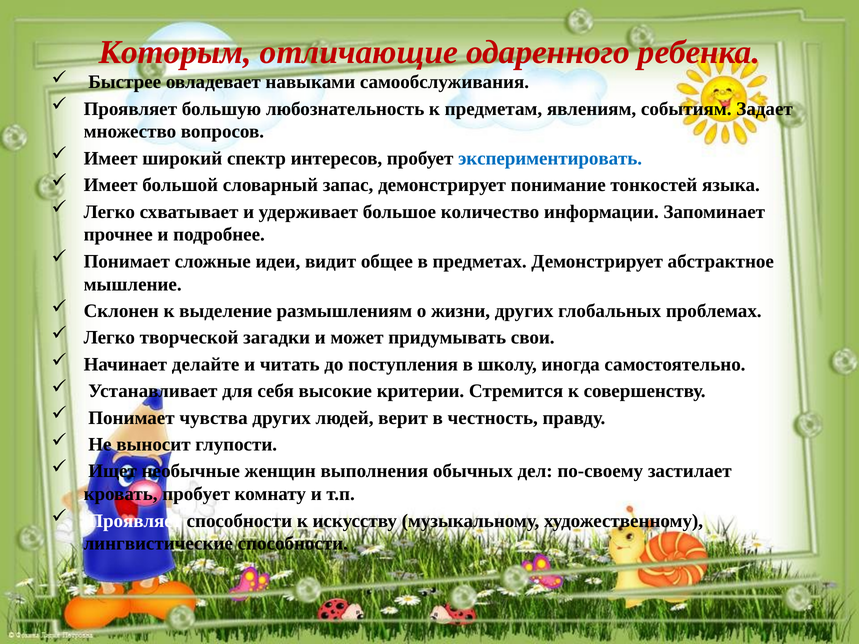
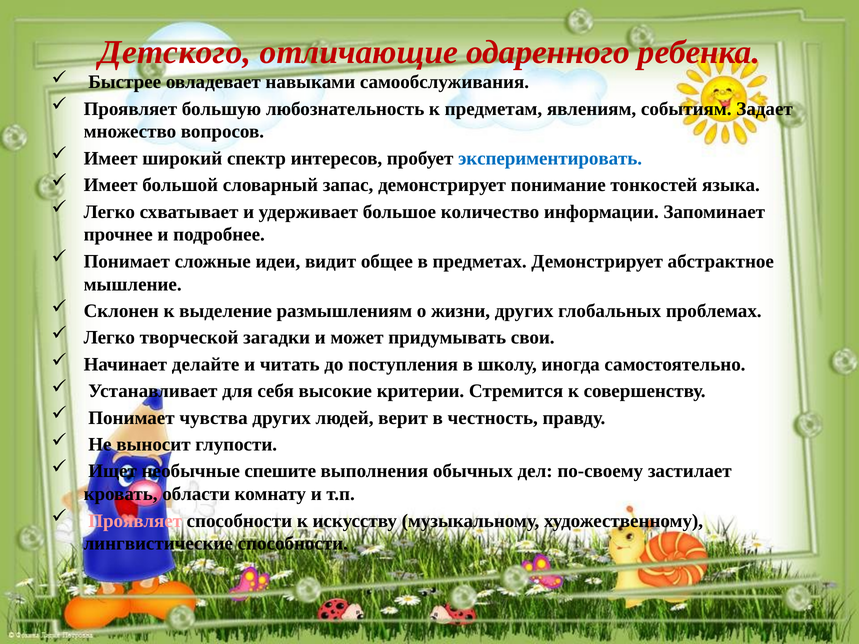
Которым: Которым -> Детского (175, 52)
женщин: женщин -> спешите (280, 471)
кровать пробует: пробует -> области (196, 494)
Проявляет colour: white -> pink (135, 521)
